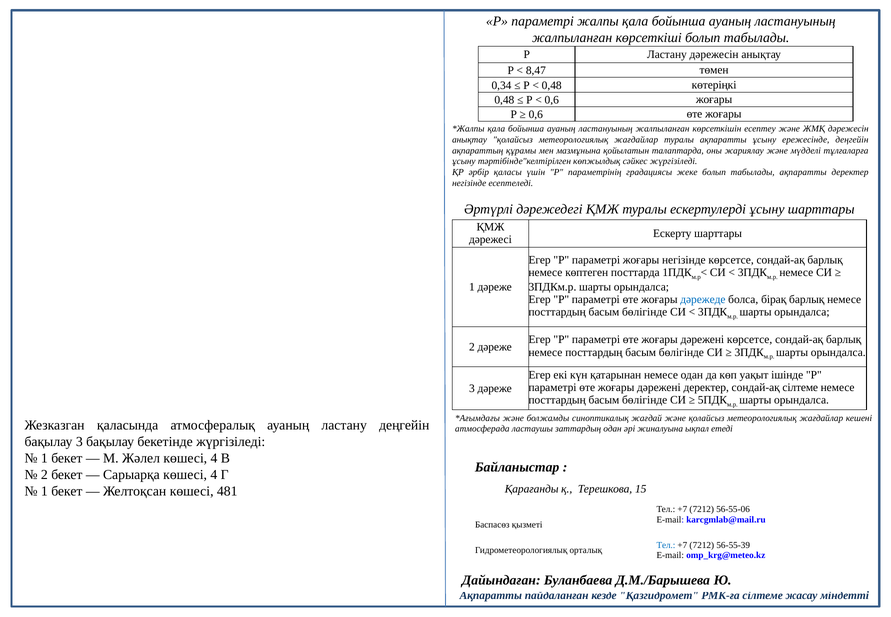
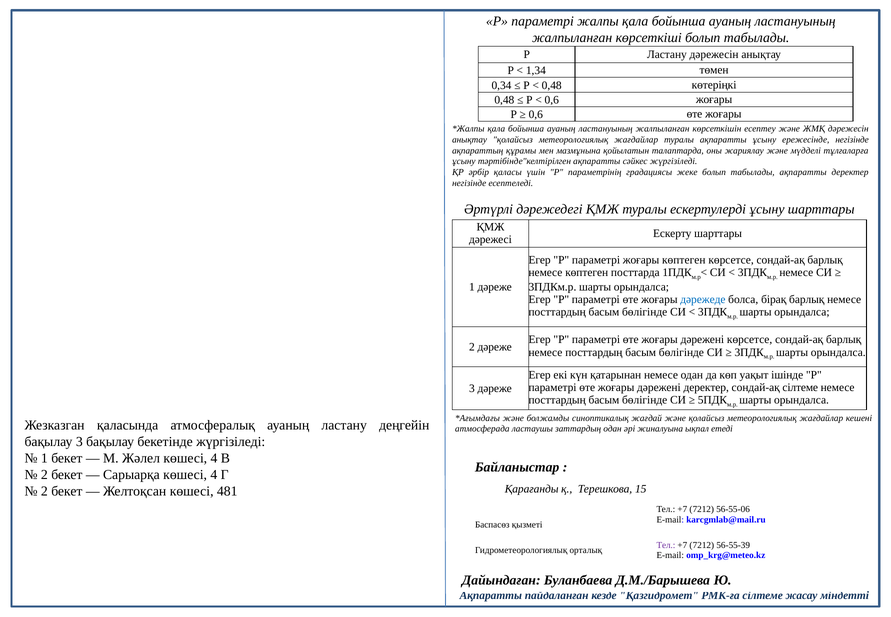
8,47: 8,47 -> 1,34 (536, 71)
ережесінде деңгейін: деңгейін -> негізінде (852, 140)
тәртібінде"келтірілген көпжылдық: көпжылдық -> ақпаратты (597, 161)
жоғары негізінде: негізінде -> көптеген (684, 260)
1: 1 -> 2 (44, 491)
Тел colour: blue -> purple (666, 545)
